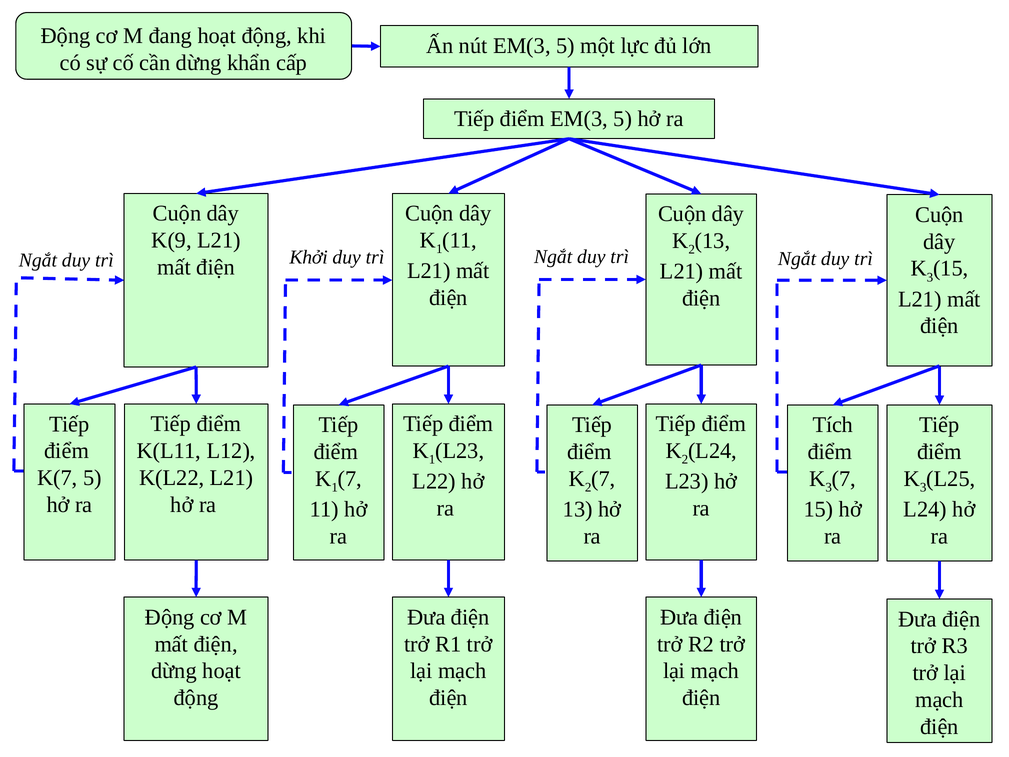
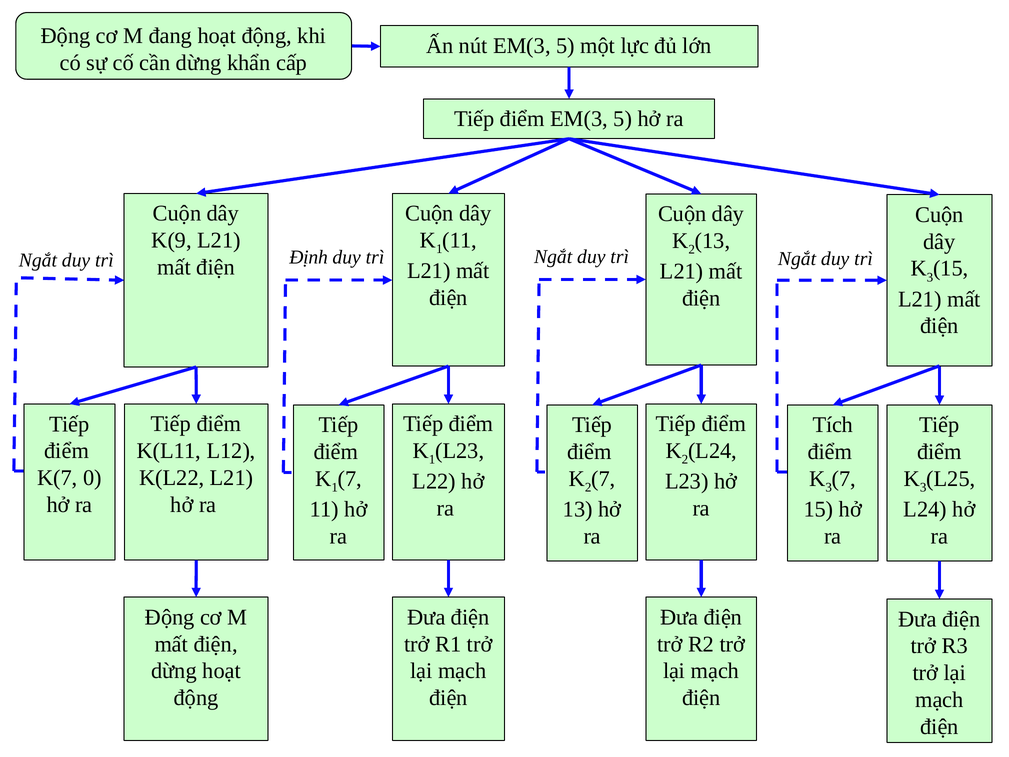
Khởi: Khởi -> Định (309, 257)
K(7 5: 5 -> 0 (92, 478)
